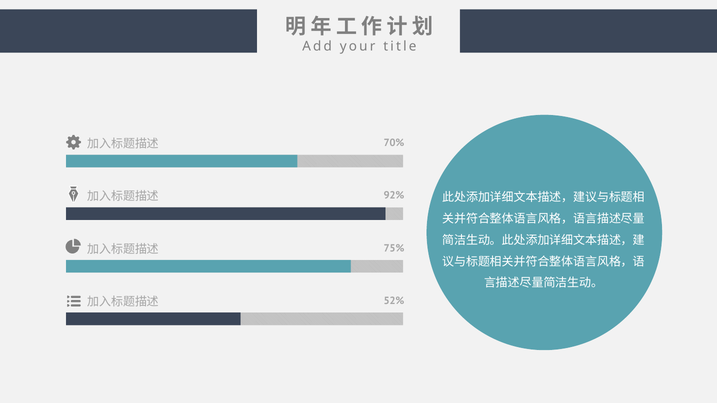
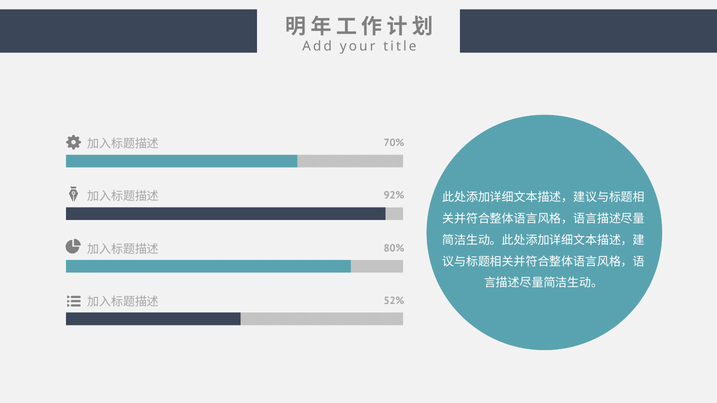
75%: 75% -> 80% (394, 248)
